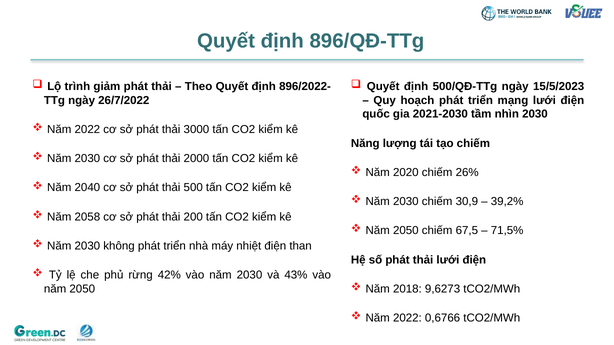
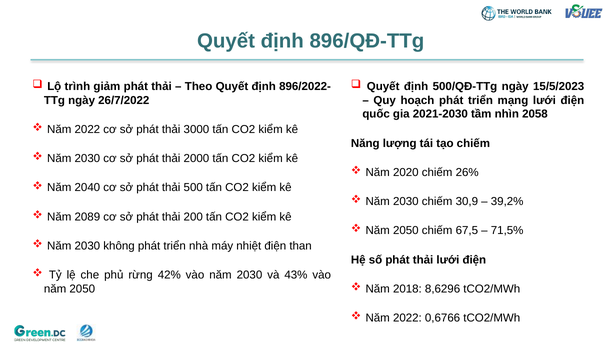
nhìn 2030: 2030 -> 2058 (535, 114)
2058: 2058 -> 2089 (87, 217)
9,6273: 9,6273 -> 8,6296 (443, 289)
